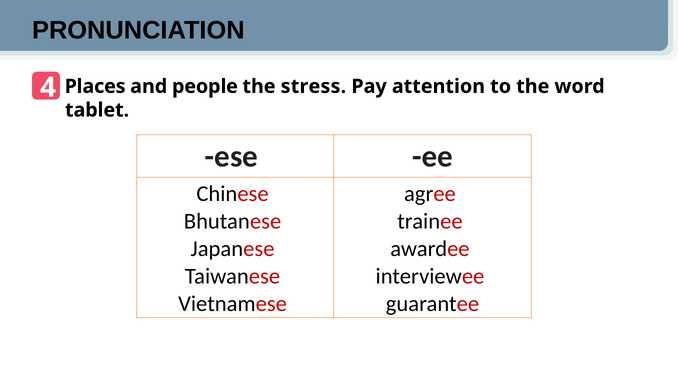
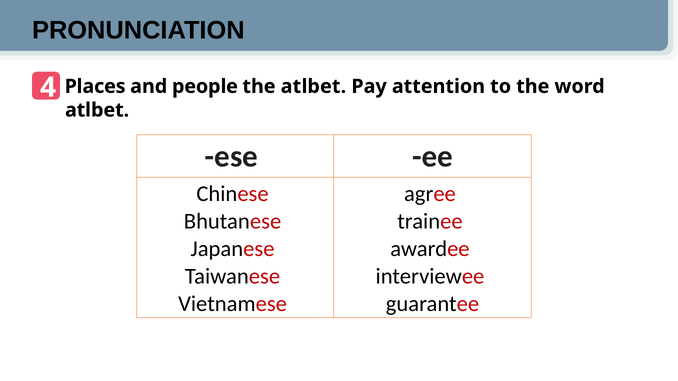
the stress: stress -> atlbet (313, 86)
tablet: tablet -> atlbet (97, 110)
